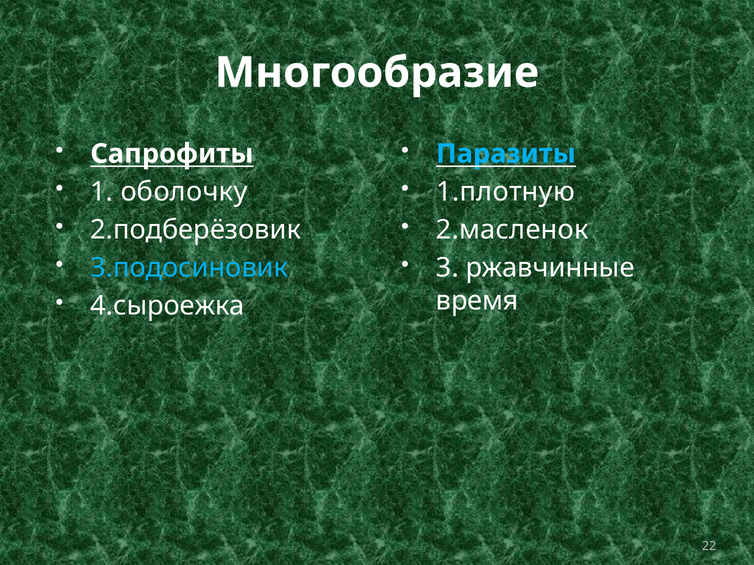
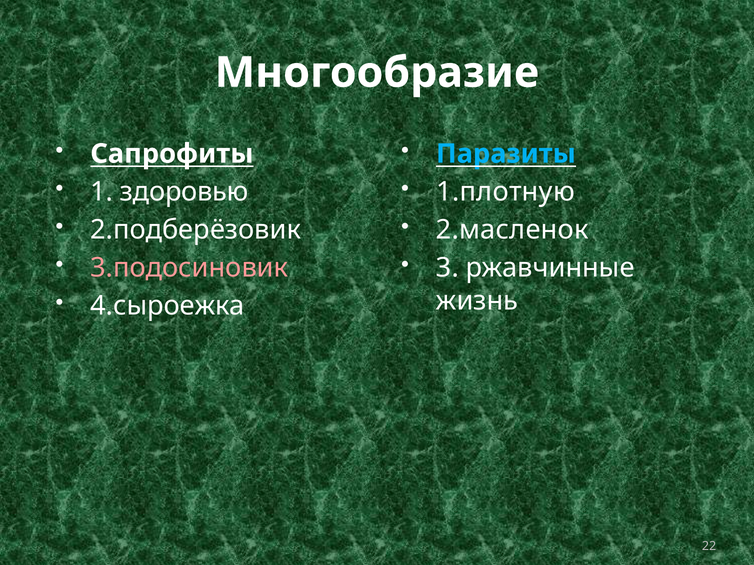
оболочку: оболочку -> здоровью (184, 192)
3.подосиновик colour: light blue -> pink (189, 268)
время: время -> жизнь (477, 301)
